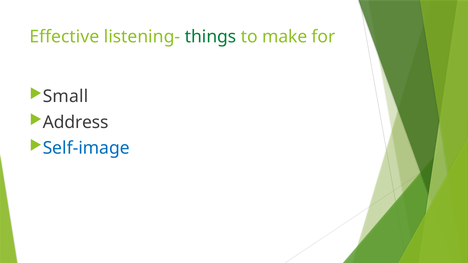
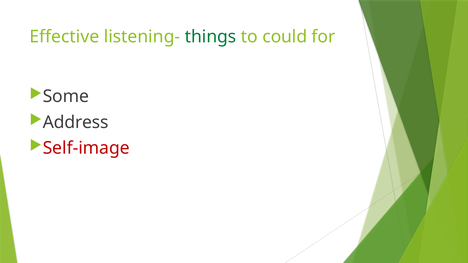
make: make -> could (285, 37)
Small: Small -> Some (66, 96)
Self-image colour: blue -> red (86, 148)
